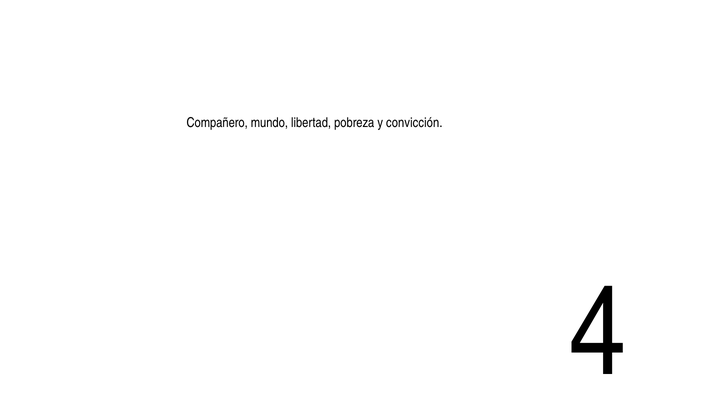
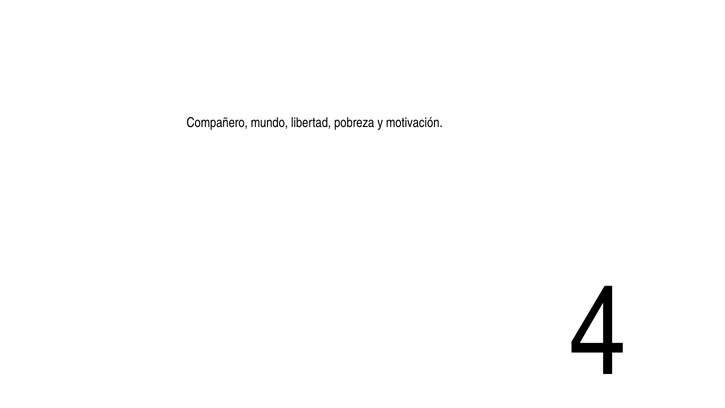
convicción: convicción -> motivación (414, 123)
